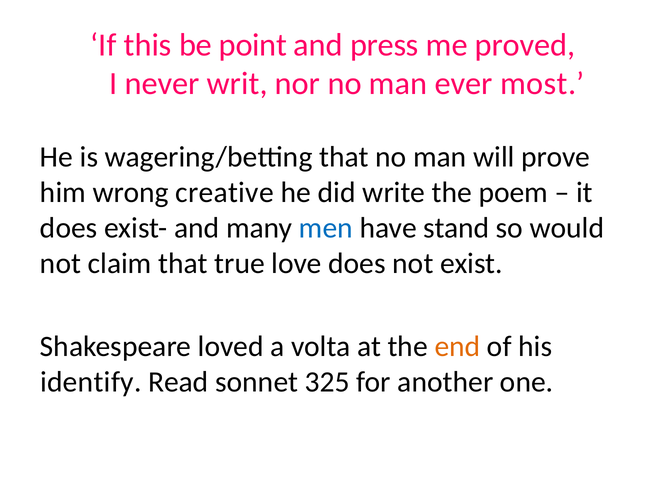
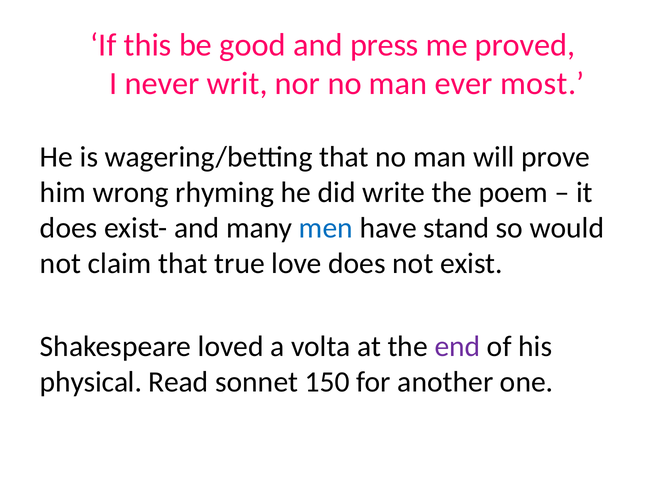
point: point -> good (253, 45)
creative: creative -> rhyming (225, 193)
end colour: orange -> purple (457, 347)
identify: identify -> physical (91, 382)
325: 325 -> 150 (327, 382)
